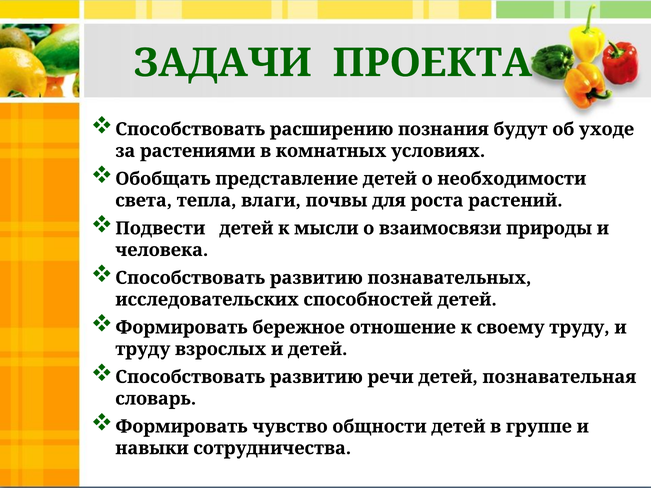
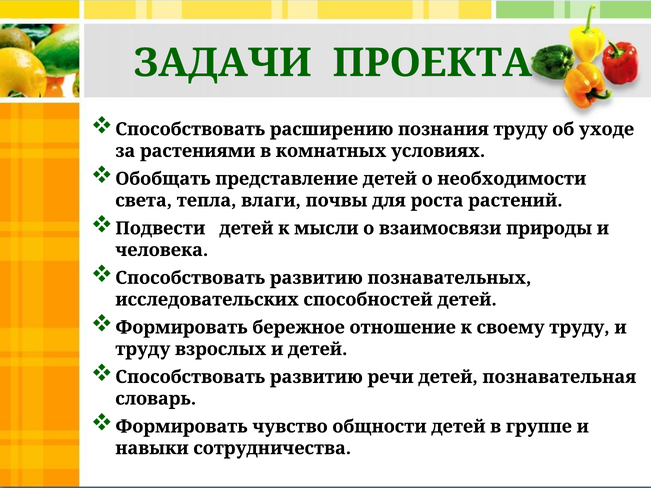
познания будут: будут -> труду (521, 129)
